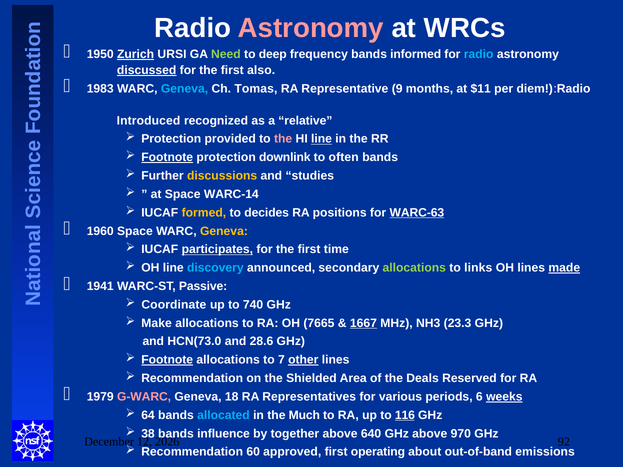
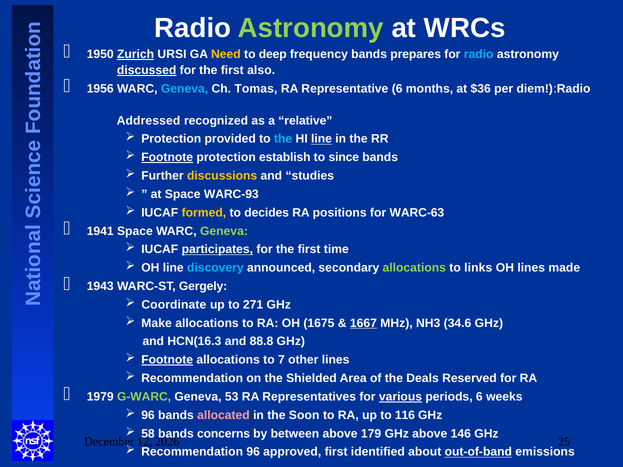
Astronomy colour: pink -> light green (311, 28)
Need colour: light green -> yellow (226, 54)
informed: informed -> prepares (416, 54)
1983: 1983 -> 1956 (100, 89)
Representative 9: 9 -> 6 (397, 89)
$11: $11 -> $36 (481, 89)
Introduced: Introduced -> Addressed (149, 121)
the colour: pink -> light blue (283, 139)
downlink: downlink -> establish (285, 157)
often: often -> since (344, 157)
WARC-14: WARC-14 -> WARC-93 (231, 194)
WARC-63 underline: present -> none (417, 213)
1960: 1960 -> 1941 (100, 231)
Geneva colour: yellow -> light green (224, 231)
made underline: present -> none (564, 268)
1941: 1941 -> 1943 (100, 286)
Passive: Passive -> Gergely (203, 286)
740: 740 -> 271 (253, 305)
7665: 7665 -> 1675 (319, 323)
23.3: 23.3 -> 34.6 (458, 323)
HCN(73.0: HCN(73.0 -> HCN(16.3 (194, 342)
28.6: 28.6 -> 88.8 (261, 342)
other underline: present -> none (303, 360)
G-WARC colour: pink -> light green (144, 397)
18: 18 -> 53 (232, 397)
various underline: none -> present (400, 397)
weeks underline: present -> none (504, 397)
64: 64 -> 96 (148, 415)
allocated colour: light blue -> pink (223, 415)
Much: Much -> Soon (304, 415)
116 underline: present -> none (405, 415)
38: 38 -> 58 (148, 434)
influence: influence -> concerns (224, 434)
together: together -> between (295, 434)
640: 640 -> 179 (371, 434)
970: 970 -> 146 (461, 434)
92: 92 -> 25 (564, 442)
Recommendation 60: 60 -> 96 (253, 452)
operating: operating -> identified (378, 452)
out-of-band underline: none -> present (478, 452)
